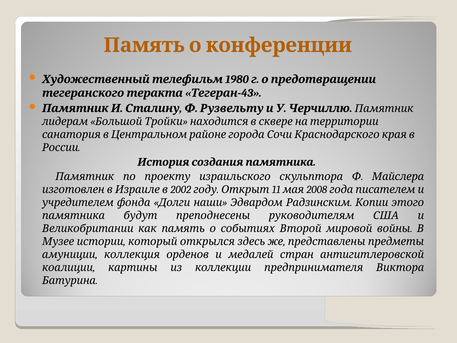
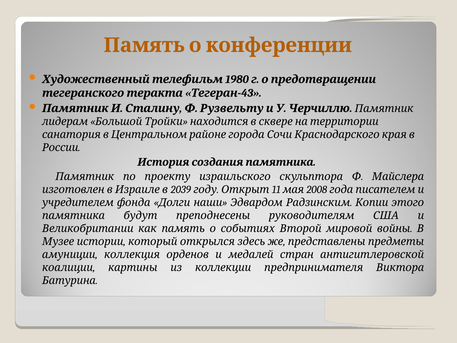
2002: 2002 -> 2039 (181, 190)
